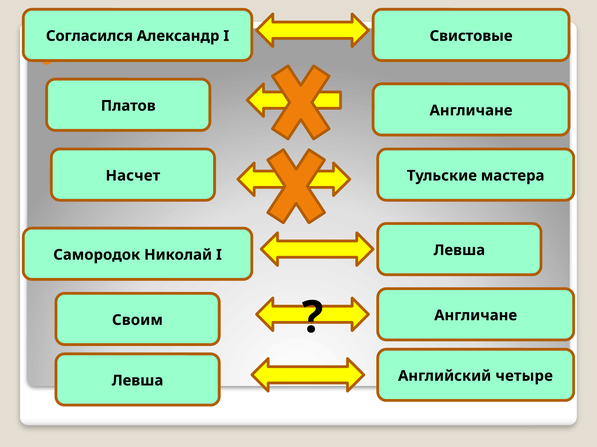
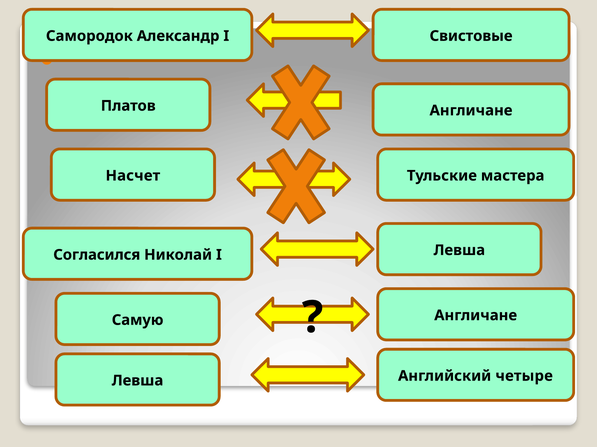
Согласился: Согласился -> Самородок (89, 36)
Самородок: Самородок -> Согласился (97, 255)
Своим: Своим -> Самую (138, 321)
